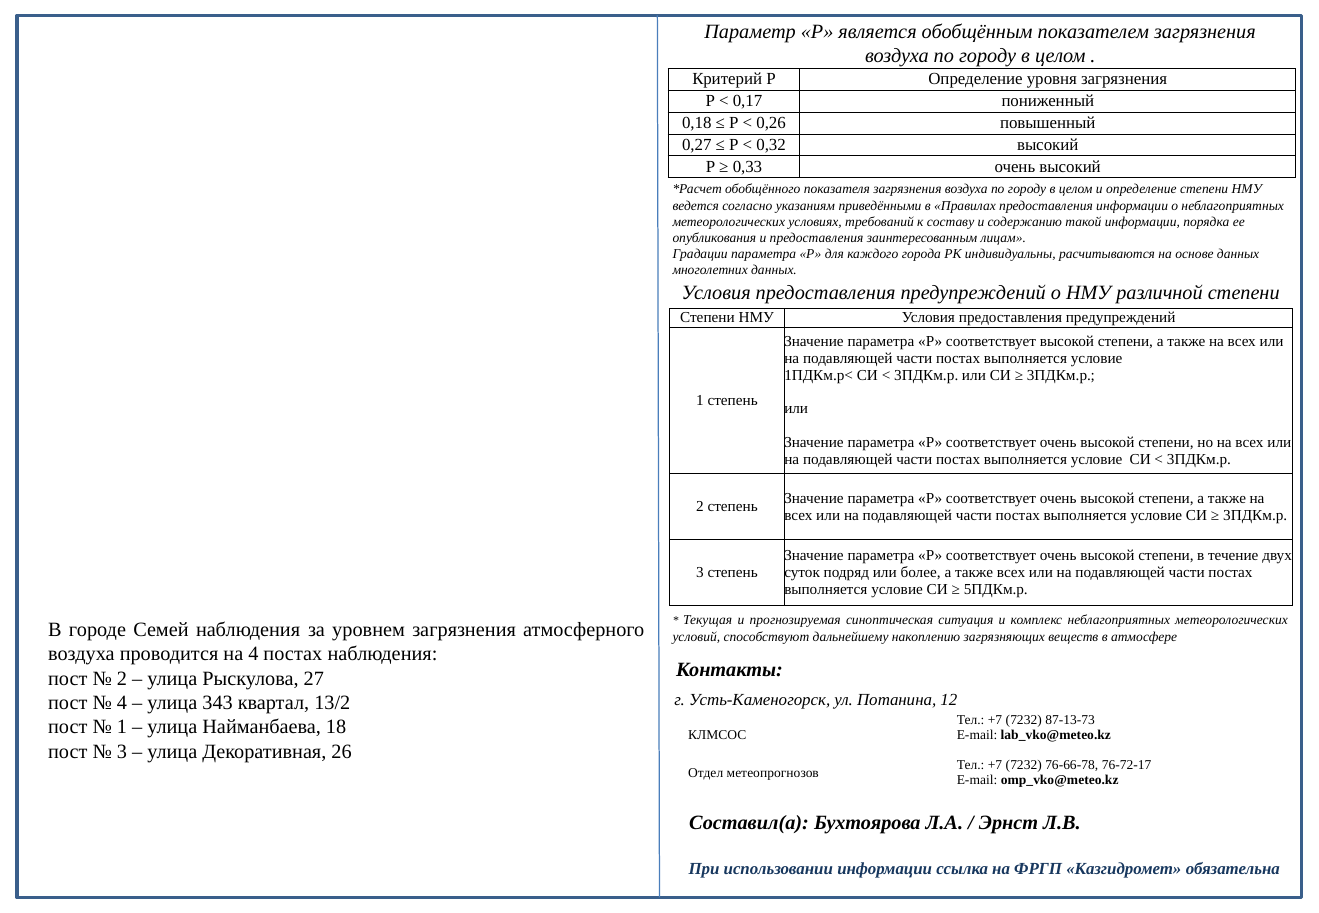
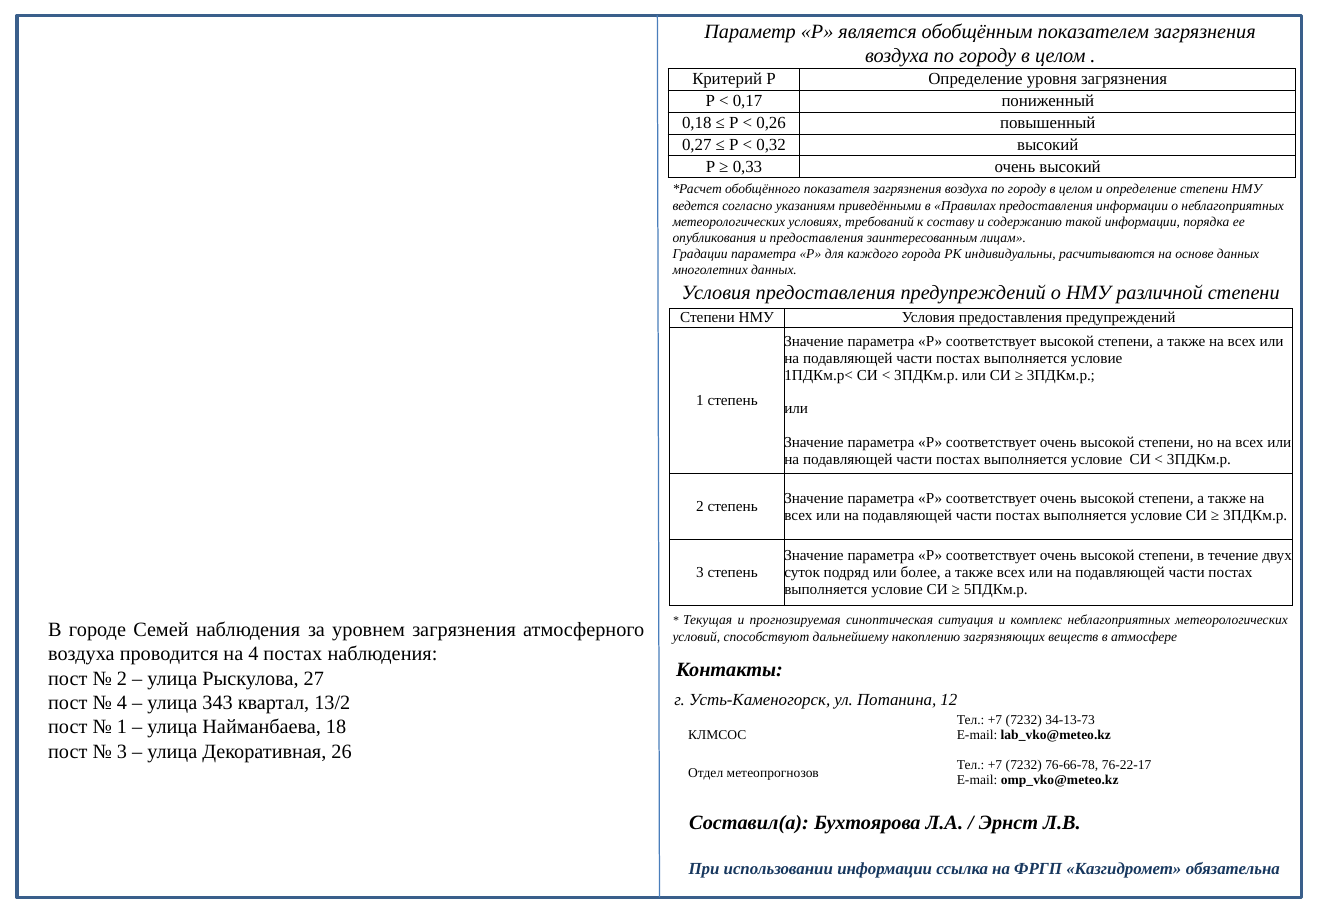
87-13-73: 87-13-73 -> 34-13-73 (1070, 720)
76-72-17: 76-72-17 -> 76-22-17 (1127, 765)
